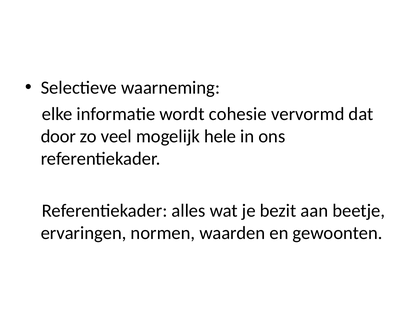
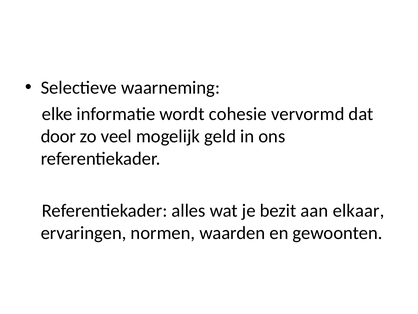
hele: hele -> geld (220, 136)
beetje: beetje -> elkaar (359, 210)
